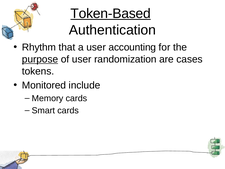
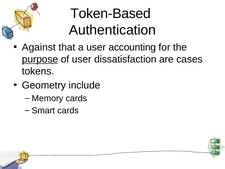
Token-Based underline: present -> none (111, 14)
Rhythm: Rhythm -> Against (39, 47)
randomization: randomization -> dissatisfaction (125, 59)
Monitored: Monitored -> Geometry (44, 85)
